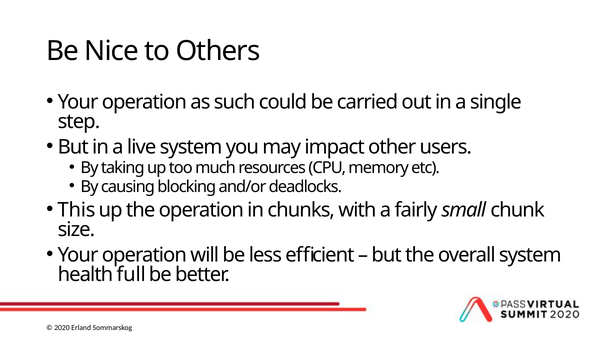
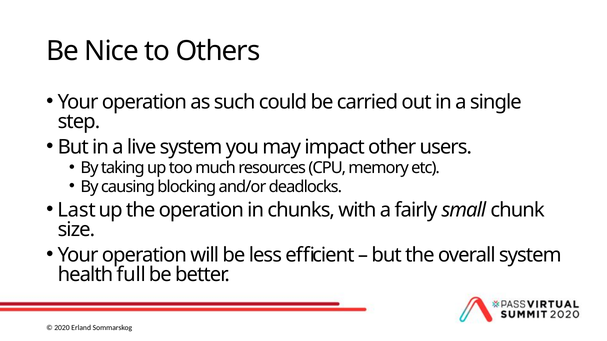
This: This -> Last (77, 210)
